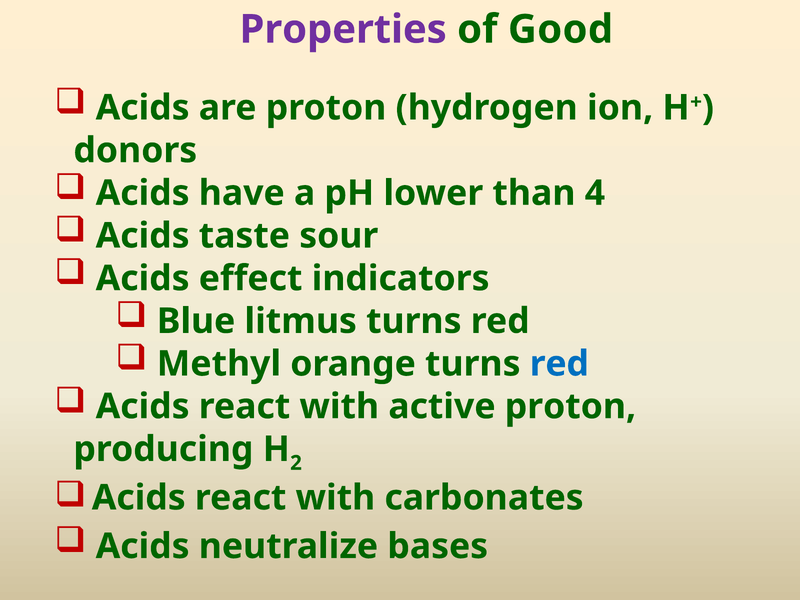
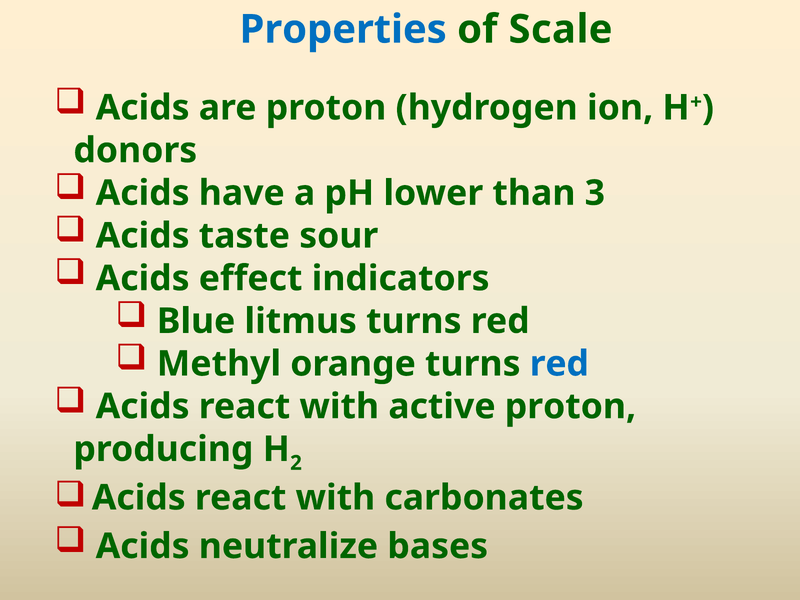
Properties colour: purple -> blue (343, 29)
Good: Good -> Scale (561, 29)
4: 4 -> 3 (595, 193)
